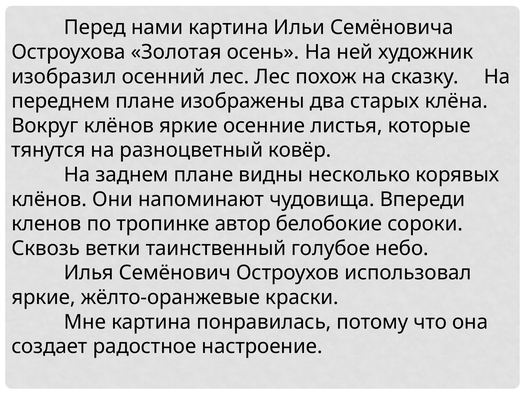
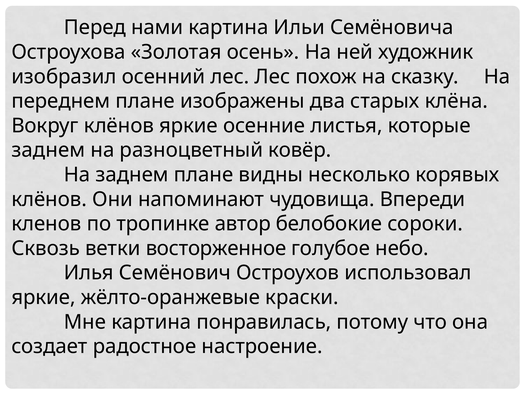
тянутся: тянутся -> заднем (48, 150)
таинственный: таинственный -> восторженное (216, 248)
